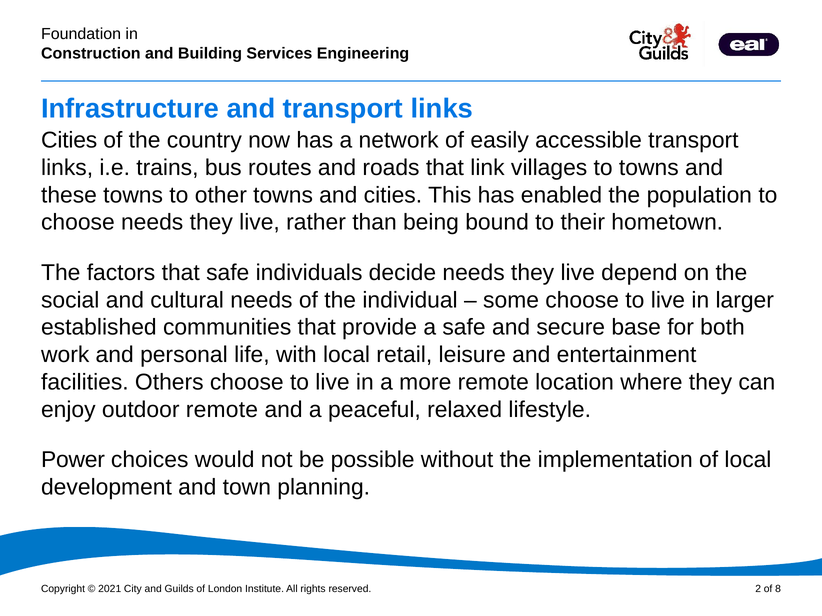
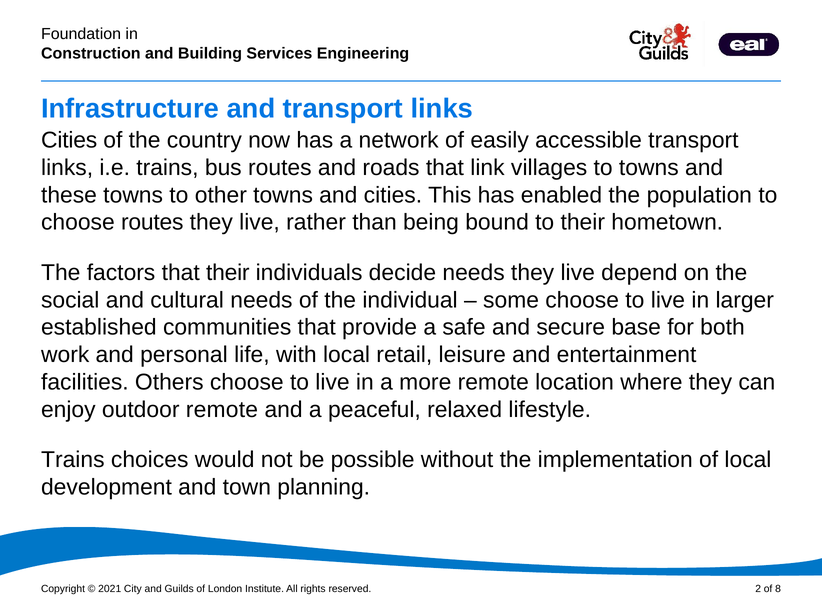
choose needs: needs -> routes (152, 223)
that safe: safe -> their (228, 273)
Power: Power -> Trains (73, 460)
